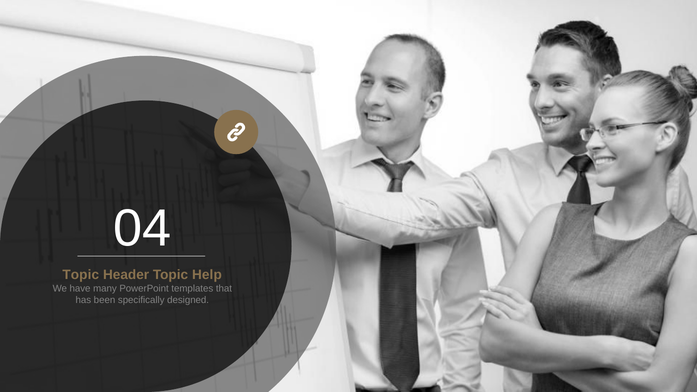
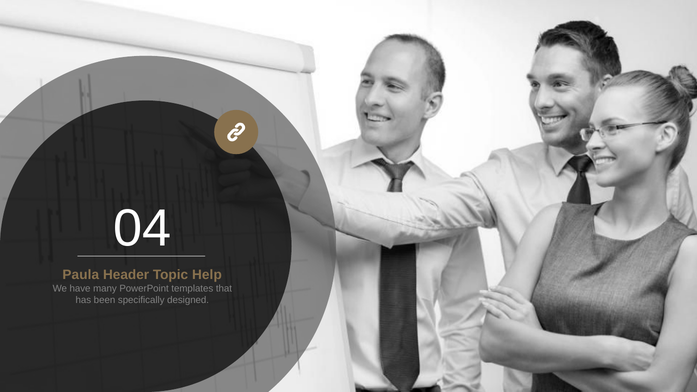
Topic: Topic -> Paula (81, 275)
